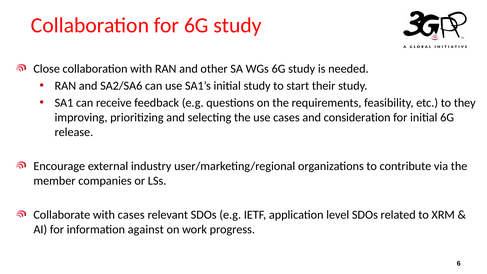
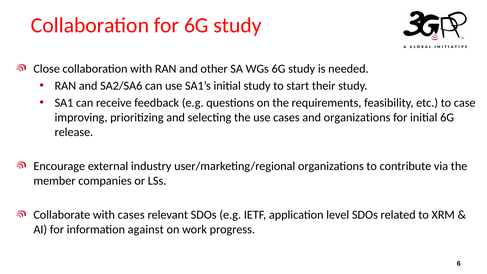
they: they -> case (465, 103)
and consideration: consideration -> organizations (357, 117)
